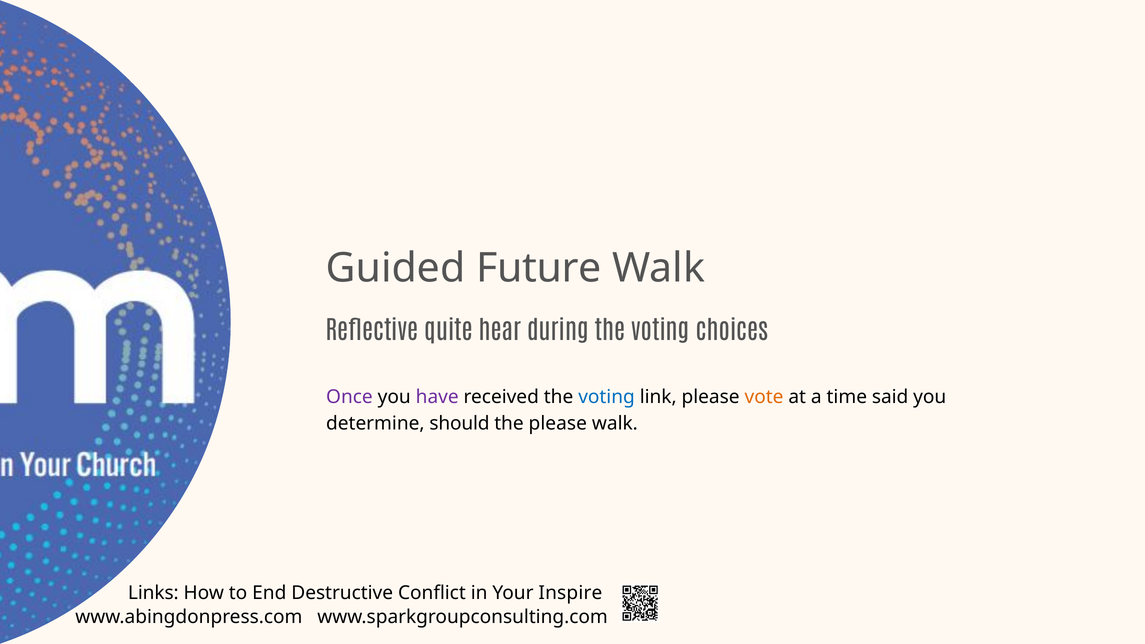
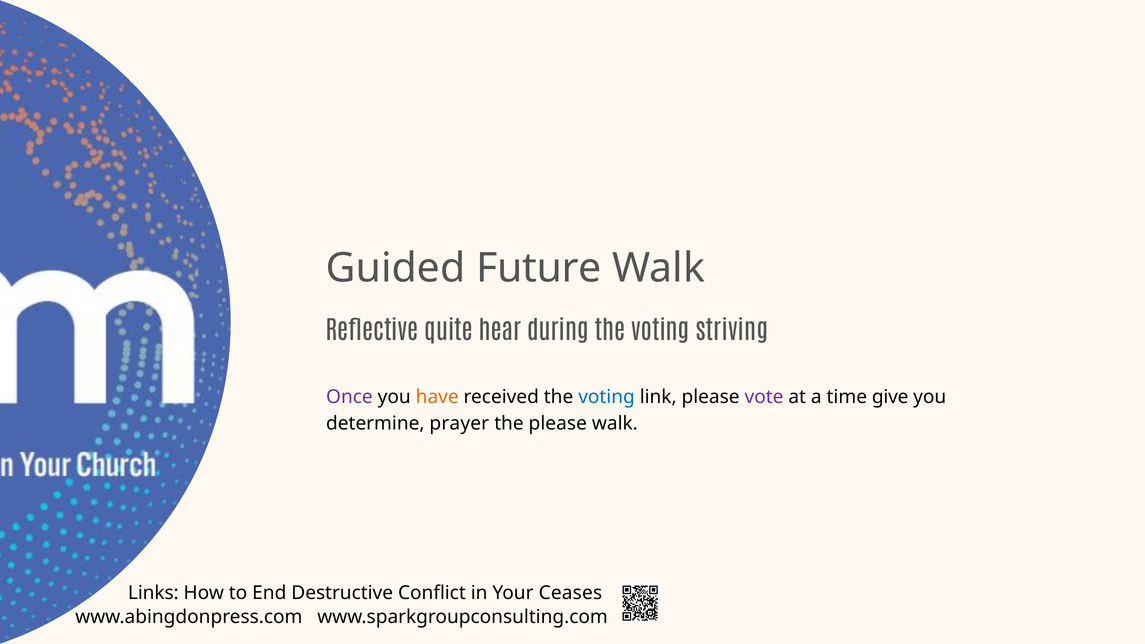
choices: choices -> striving (732, 332)
have colour: purple -> orange (437, 397)
vote colour: orange -> purple (764, 397)
said: said -> give (890, 397)
should: should -> prayer (459, 424)
Inspire: Inspire -> Ceases (570, 593)
